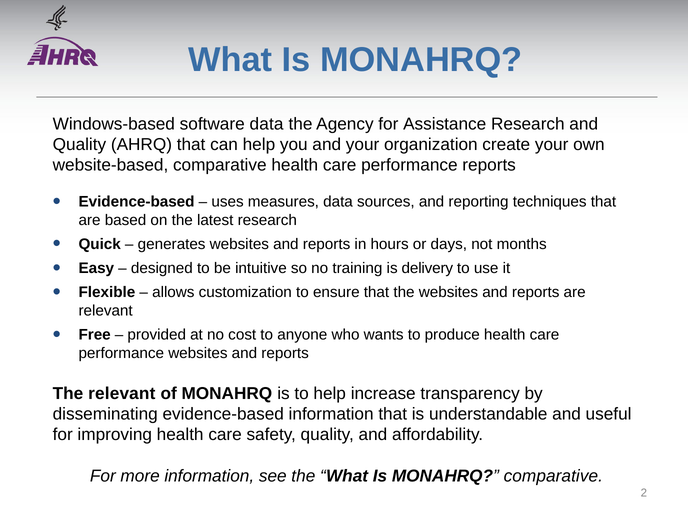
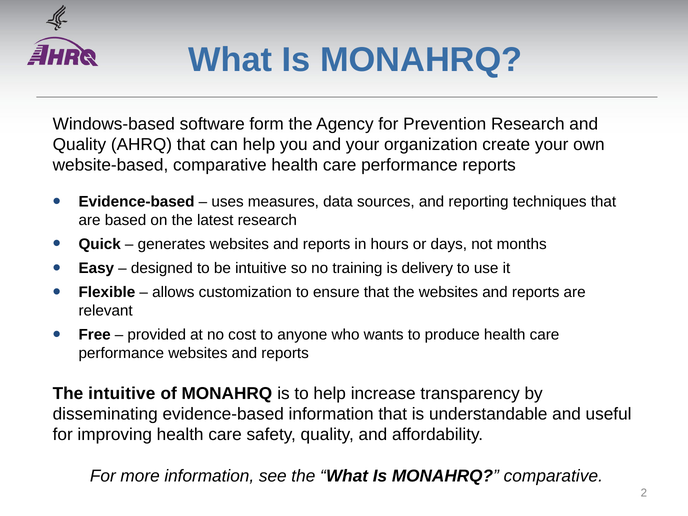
software data: data -> form (267, 124)
Assistance: Assistance -> Prevention (445, 124)
The relevant: relevant -> intuitive (122, 393)
